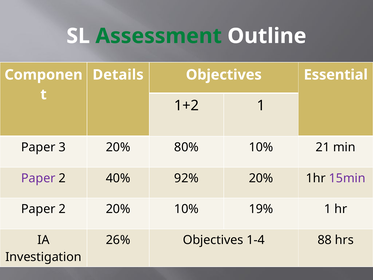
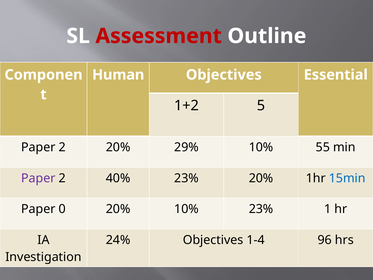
Assessment colour: green -> red (159, 36)
Details: Details -> Human (118, 75)
1+2 1: 1 -> 5 (261, 106)
3: 3 -> 2 (62, 147)
80%: 80% -> 29% (186, 147)
21: 21 -> 55 (323, 147)
40% 92%: 92% -> 23% (186, 178)
15min colour: purple -> blue (347, 178)
2: 2 -> 0 (62, 209)
10% 19%: 19% -> 23% (261, 209)
26%: 26% -> 24% (118, 240)
88: 88 -> 96 (325, 240)
